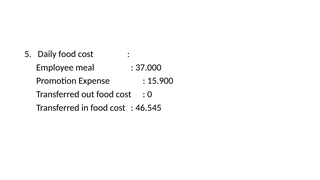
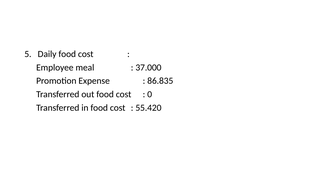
15.900: 15.900 -> 86.835 (160, 81)
46.545: 46.545 -> 55.420 (148, 108)
